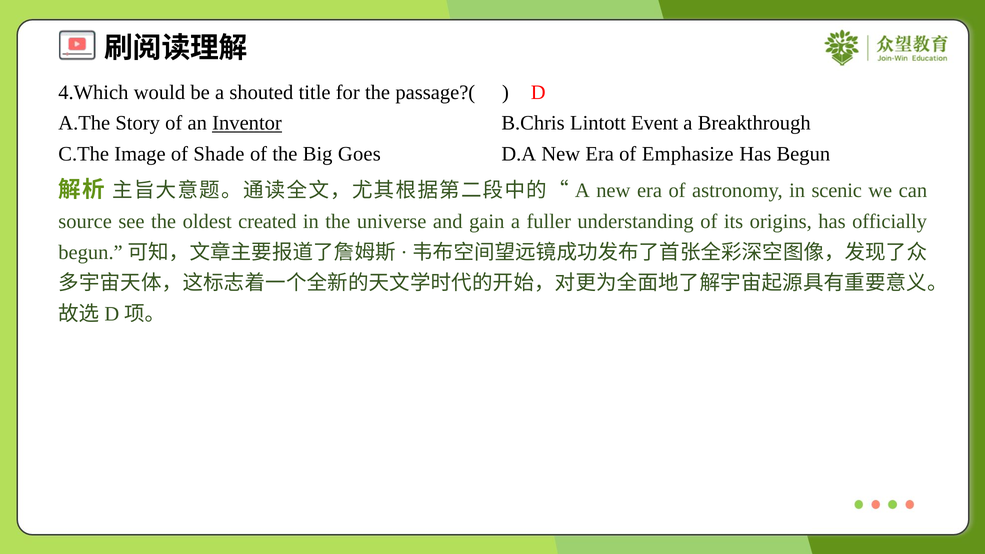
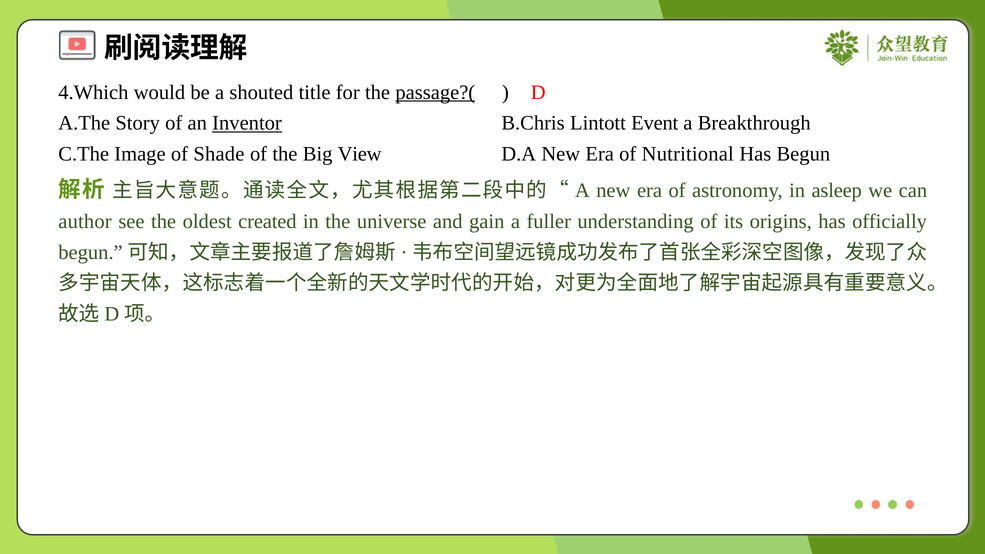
passage?( underline: none -> present (435, 92)
Goes: Goes -> View (360, 154)
Emphasize: Emphasize -> Nutritional (688, 154)
scenic: scenic -> asleep (837, 190)
source: source -> author (85, 222)
